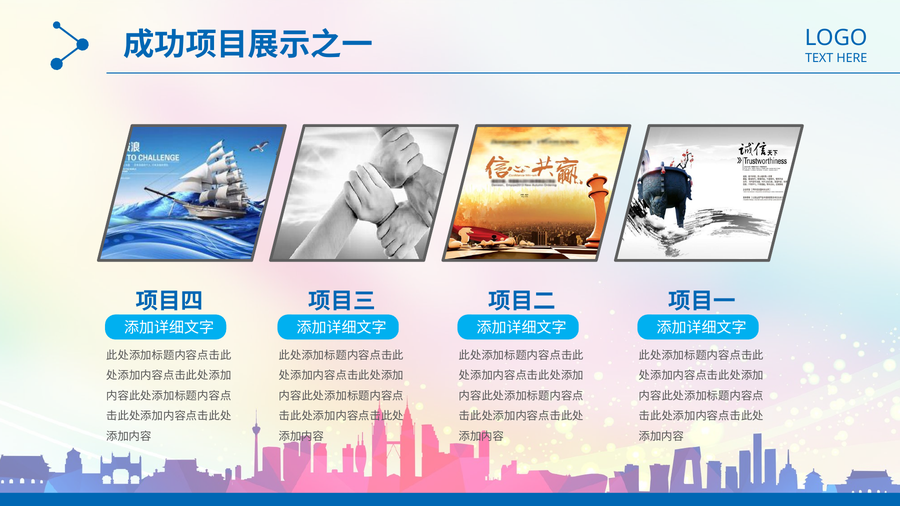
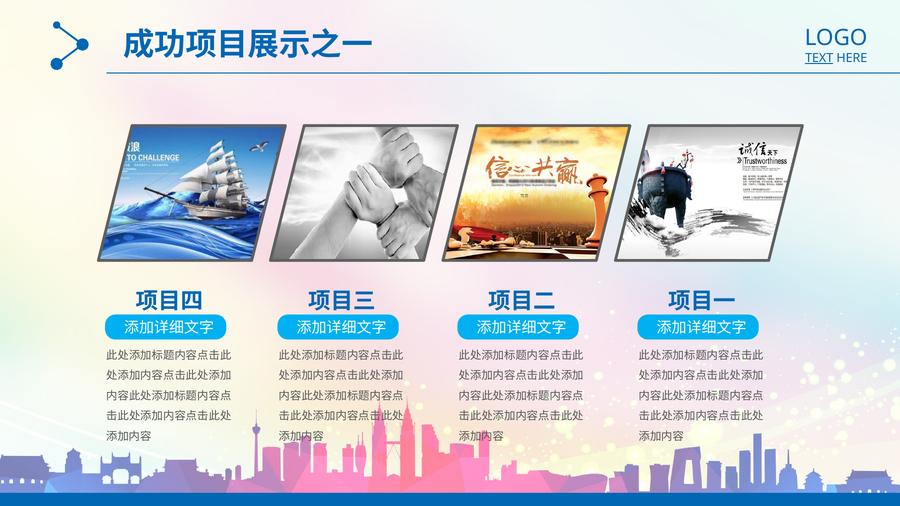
TEXT underline: none -> present (819, 58)
